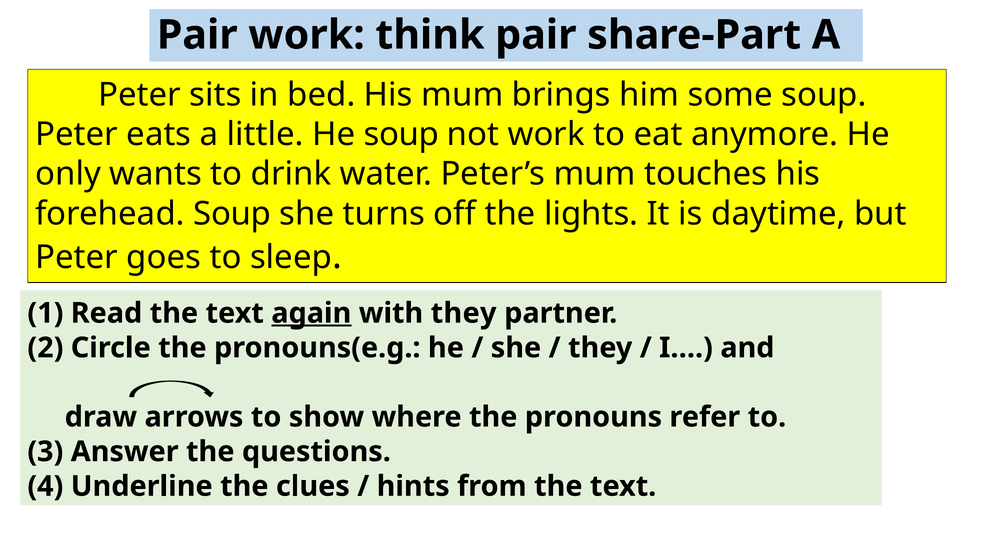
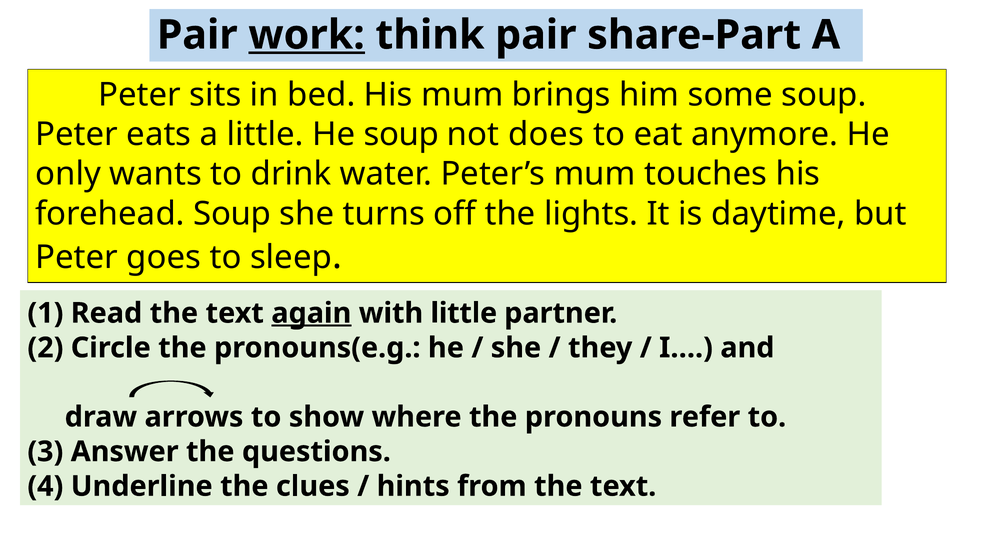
work underline: none -> present (307, 35)
not work: work -> does (546, 135)
with they: they -> little (464, 313)
